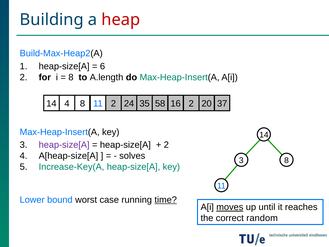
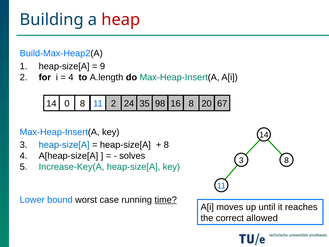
6: 6 -> 9 (102, 66)
8: 8 -> 4 (71, 77)
14 4: 4 -> 0 (67, 103)
58: 58 -> 98 (160, 103)
16 2: 2 -> 8 (191, 103)
37: 37 -> 67 (222, 104)
heap-size[A colour: purple -> blue (64, 145)
2: 2 -> 8 (166, 145)
moves underline: present -> none (230, 207)
random: random -> allowed (262, 218)
